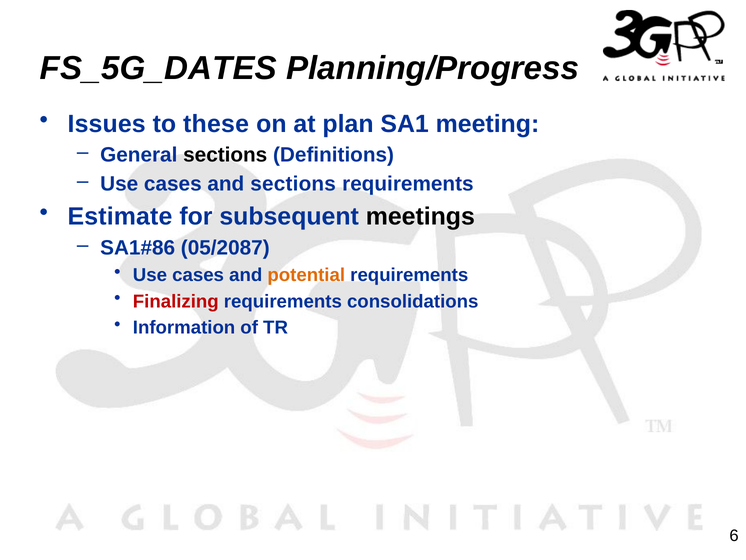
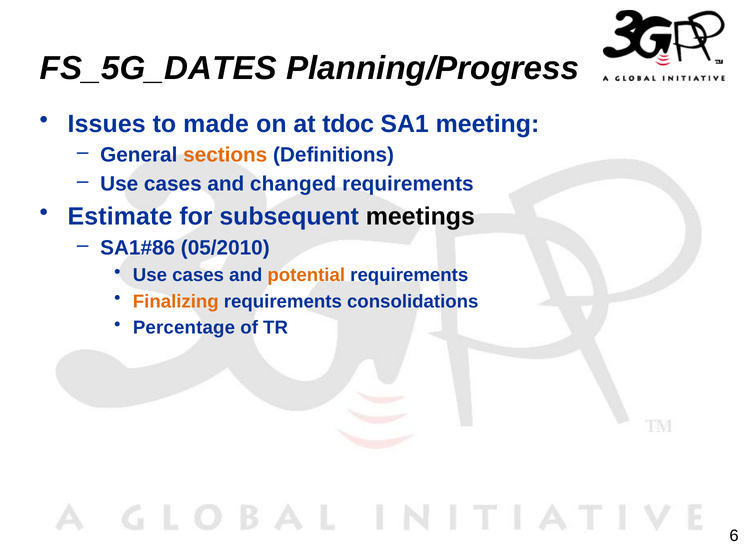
these: these -> made (216, 124)
plan: plan -> tdoc (348, 124)
sections colour: black -> orange (225, 155)
and sections: sections -> changed (293, 184)
05/2087: 05/2087 -> 05/2010 (225, 248)
Finalizing colour: red -> orange (176, 301)
Information: Information -> Percentage (184, 327)
